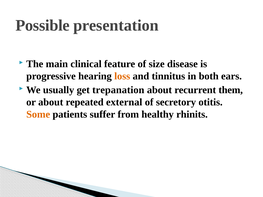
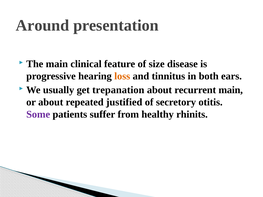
Possible: Possible -> Around (42, 25)
recurrent them: them -> main (231, 90)
external: external -> justified (124, 102)
Some colour: orange -> purple (38, 114)
